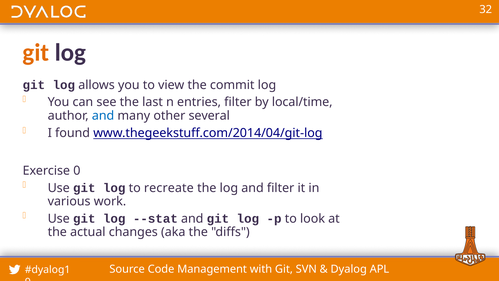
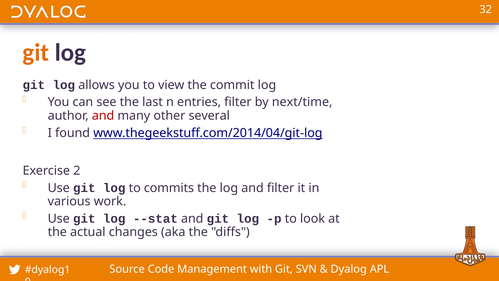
local/time: local/time -> next/time (302, 102)
and colour: blue -> red (103, 116)
0: 0 -> 2 (77, 170)
recreate: recreate -> commits (169, 188)
